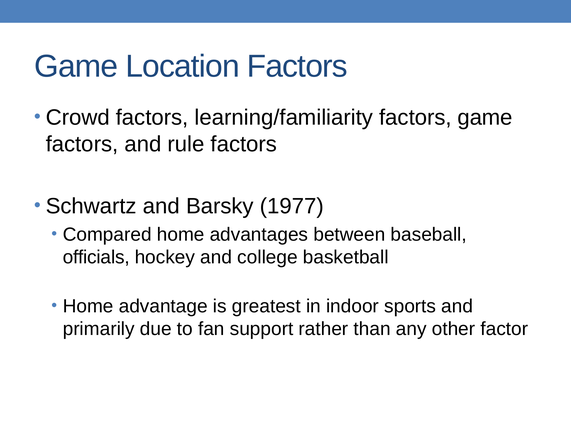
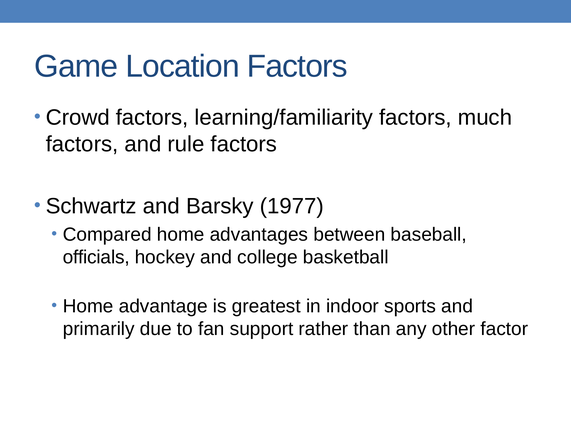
factors game: game -> much (485, 118)
